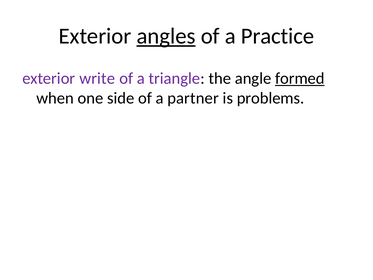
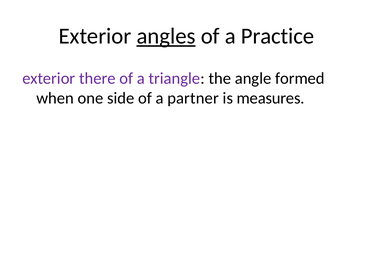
write: write -> there (97, 78)
formed underline: present -> none (300, 78)
problems: problems -> measures (271, 98)
